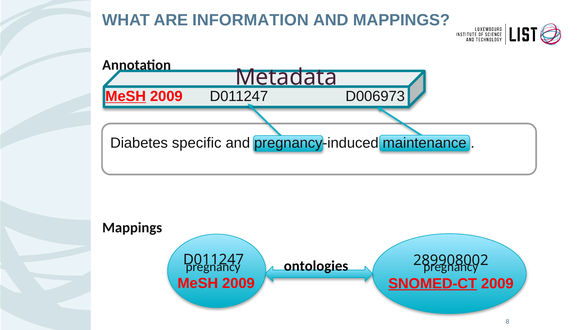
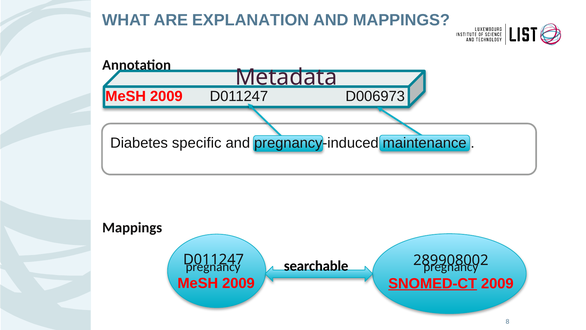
INFORMATION: INFORMATION -> EXPLANATION (251, 20)
MeSH underline: present -> none (126, 96)
ontologies: ontologies -> searchable (316, 266)
